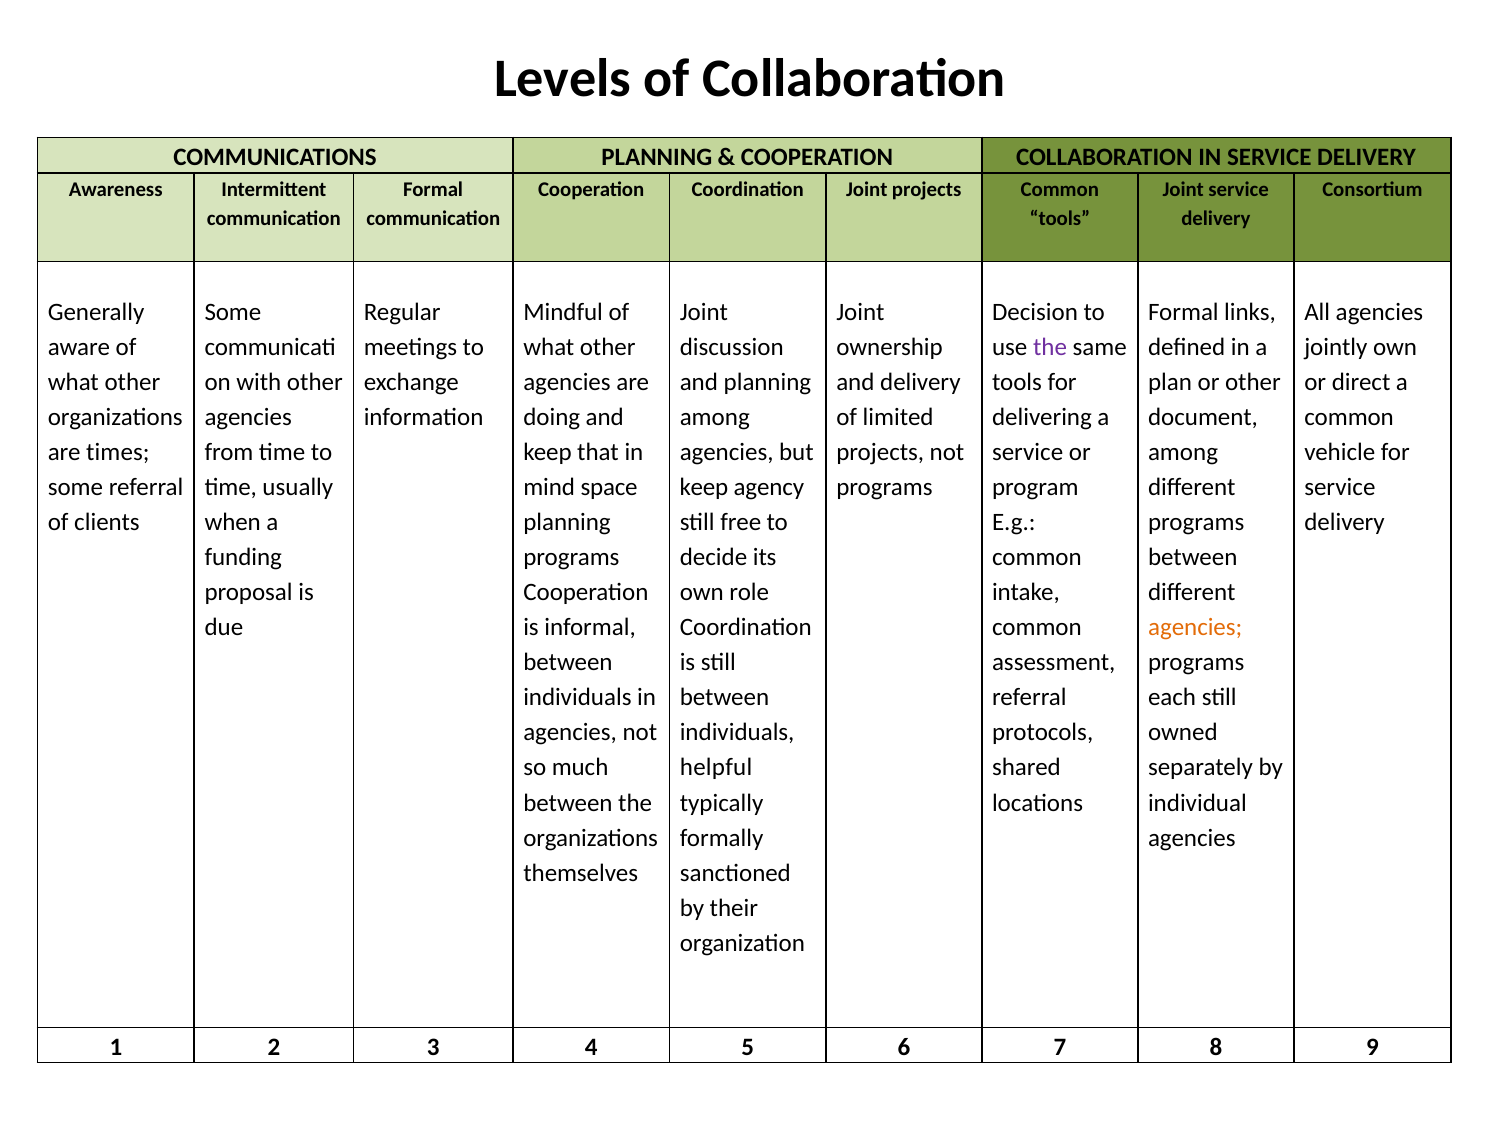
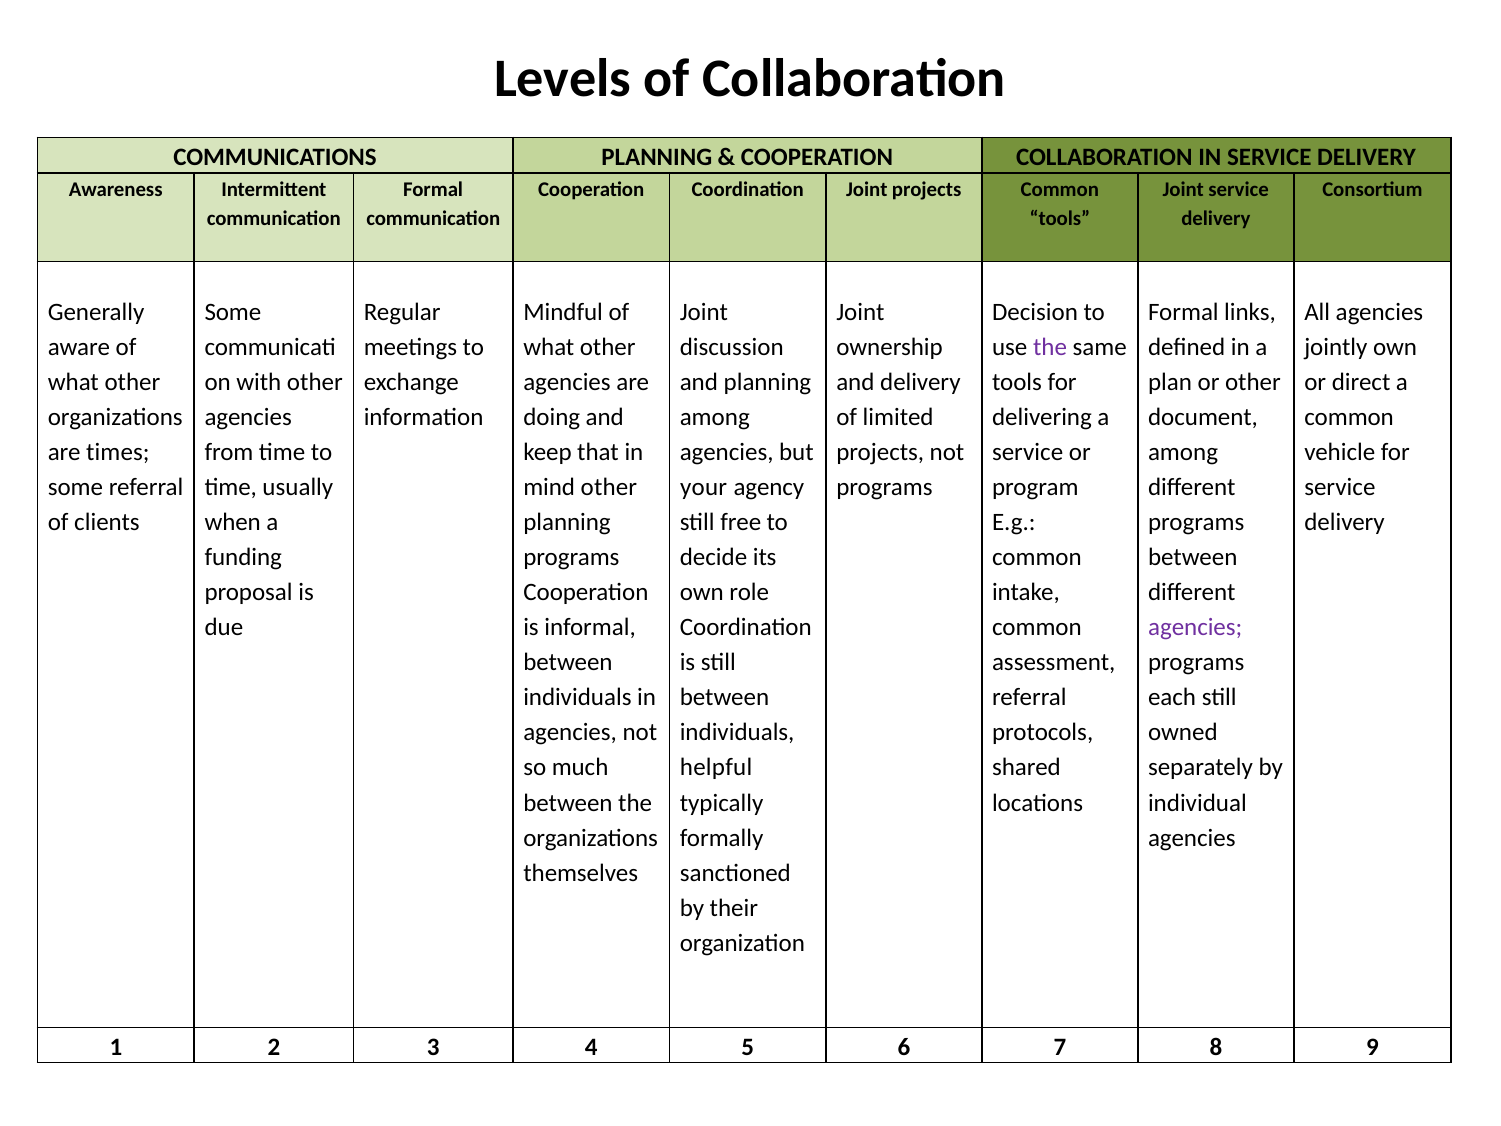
mind space: space -> other (609, 487)
keep: keep -> your (704, 487)
agencies colour: orange -> purple (1195, 627)
